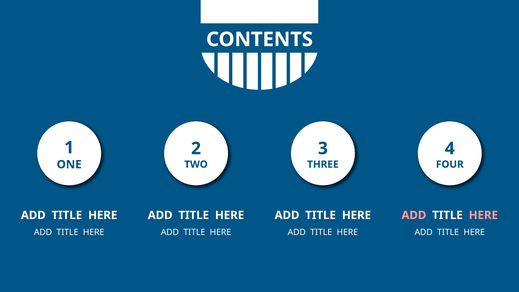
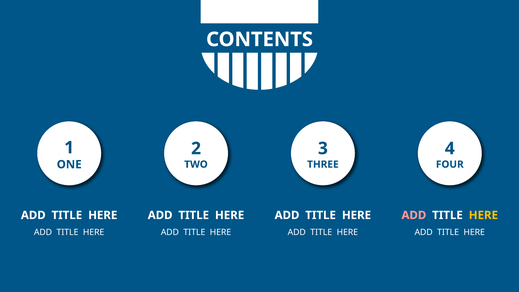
HERE colour: pink -> yellow (483, 215)
